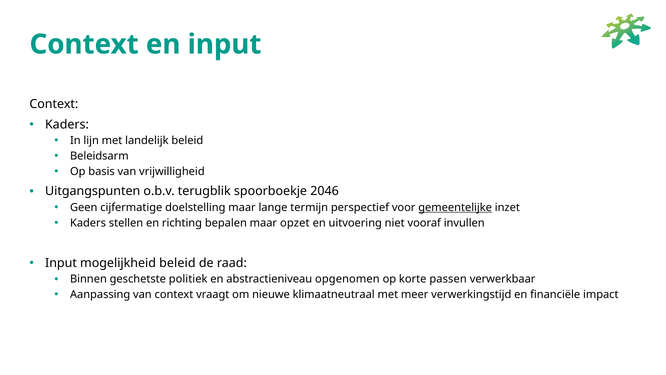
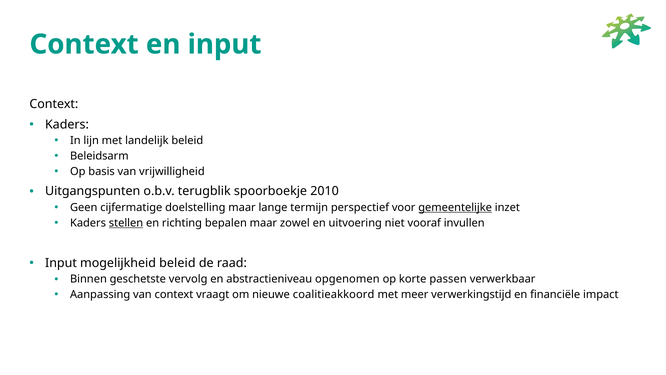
2046: 2046 -> 2010 (325, 191)
stellen underline: none -> present (126, 223)
opzet: opzet -> zowel (295, 223)
politiek: politiek -> vervolg (188, 279)
klimaatneutraal: klimaatneutraal -> coalitieakkoord (334, 294)
